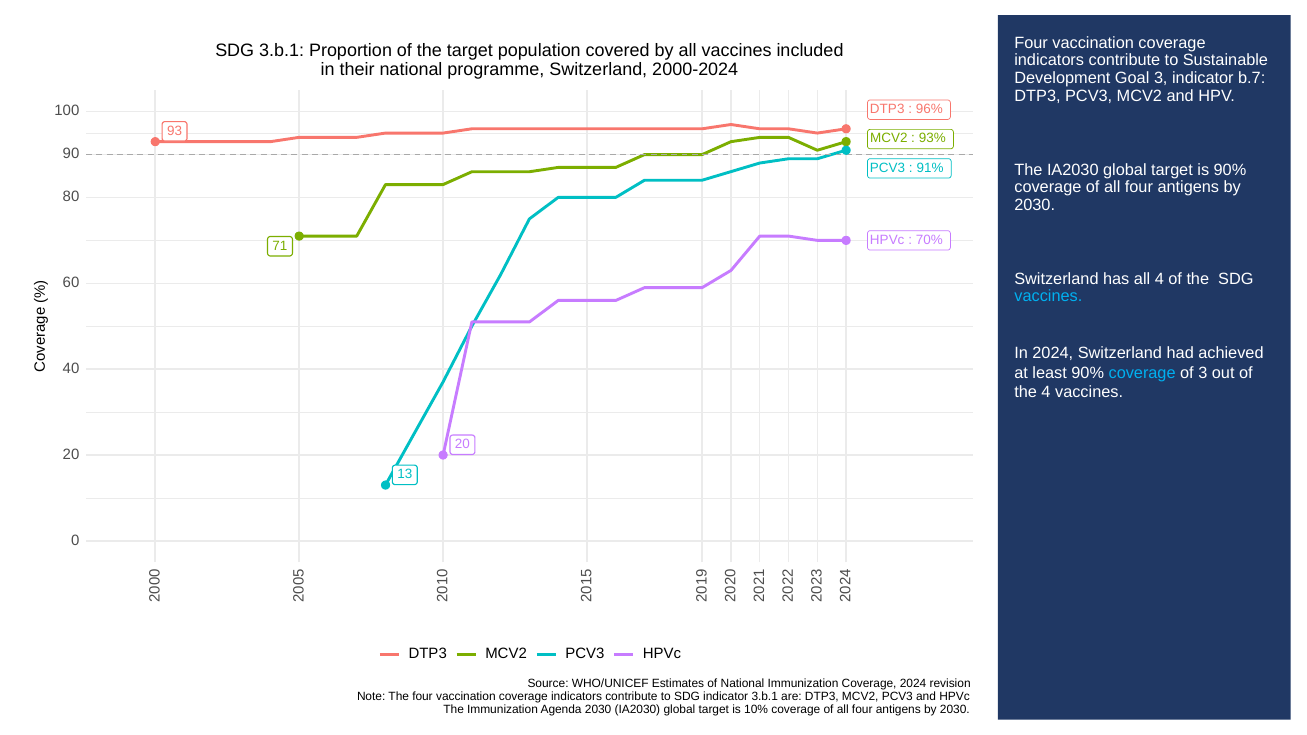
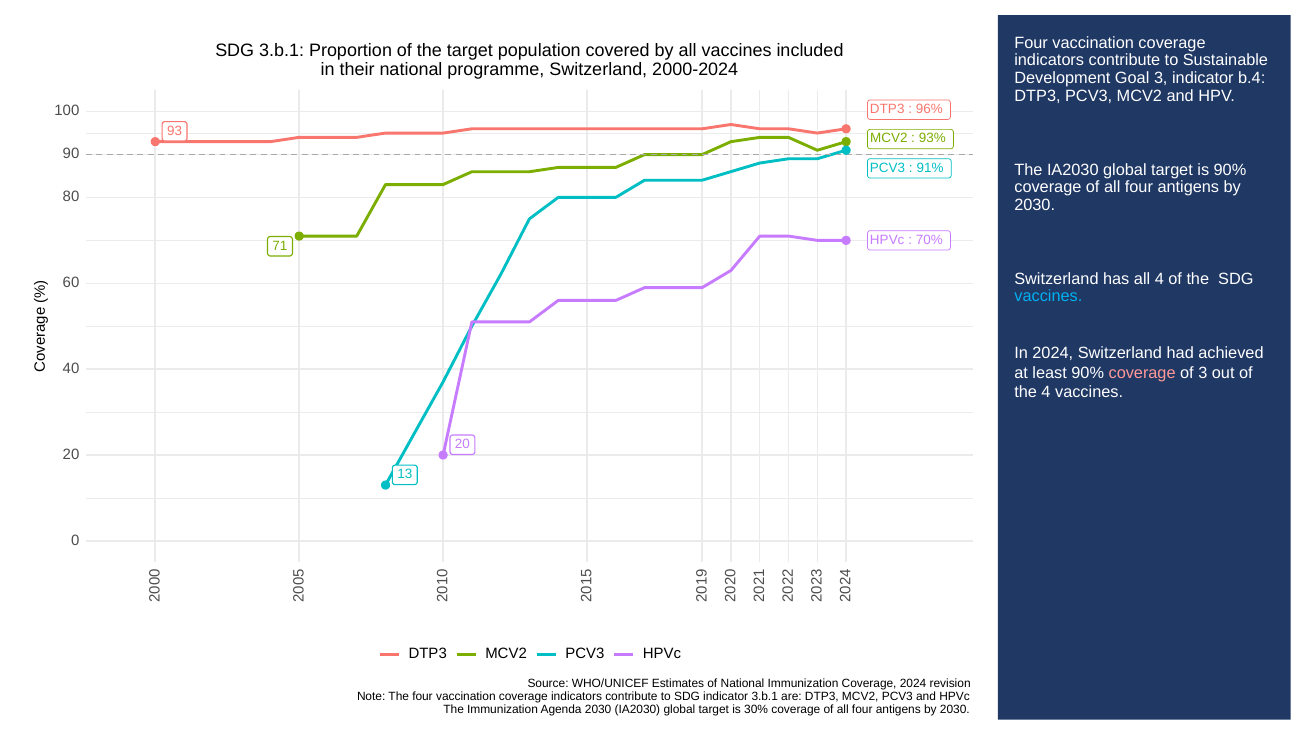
b.7: b.7 -> b.4 (1252, 78)
coverage colour: light blue -> pink (1142, 373)
10%: 10% -> 30% (756, 709)
